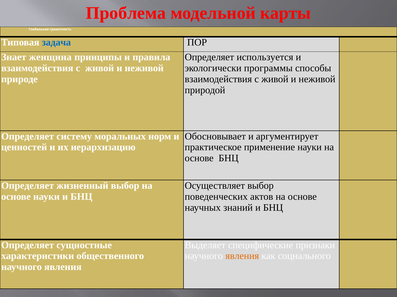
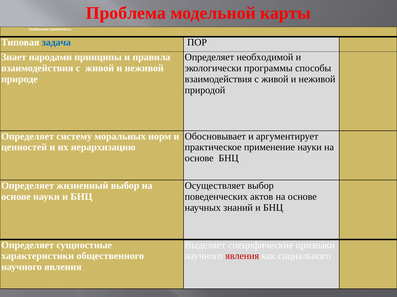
женщина: женщина -> народами (50, 57)
используется: используется -> необходимой (265, 57)
явления colour: orange -> red (242, 257)
